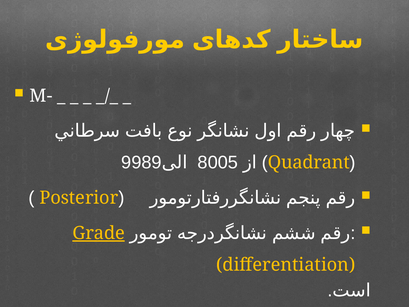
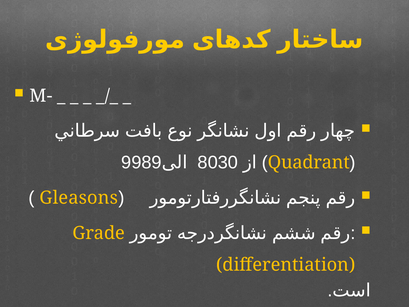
8005: 8005 -> 8030 (218, 162)
Posterior: Posterior -> Gleasons (79, 198)
Grade underline: present -> none (99, 233)
